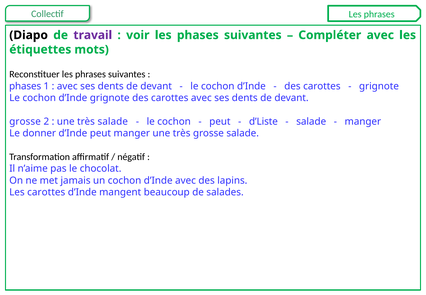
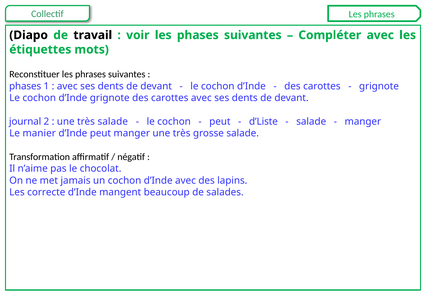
travail colour: purple -> black (93, 35)
grosse: grosse -> journal (25, 122)
donner: donner -> manier (39, 133)
Les carottes: carottes -> correcte (46, 192)
